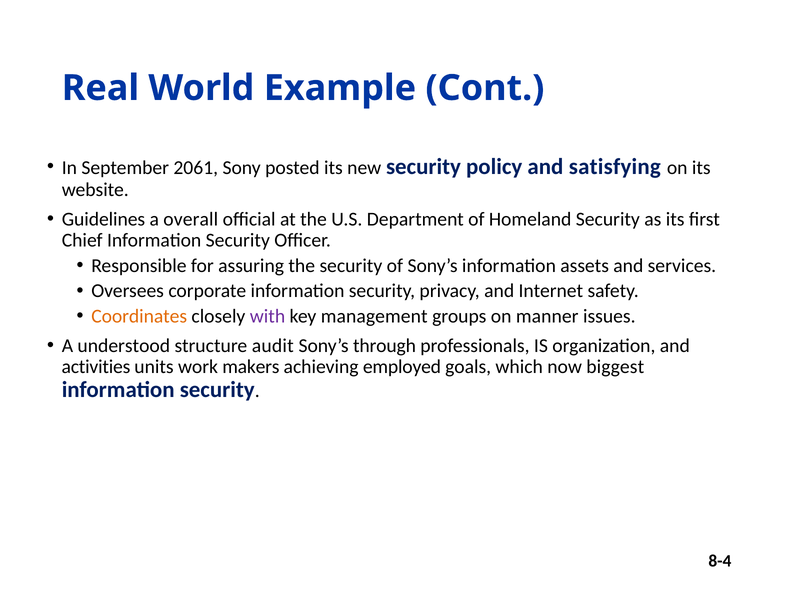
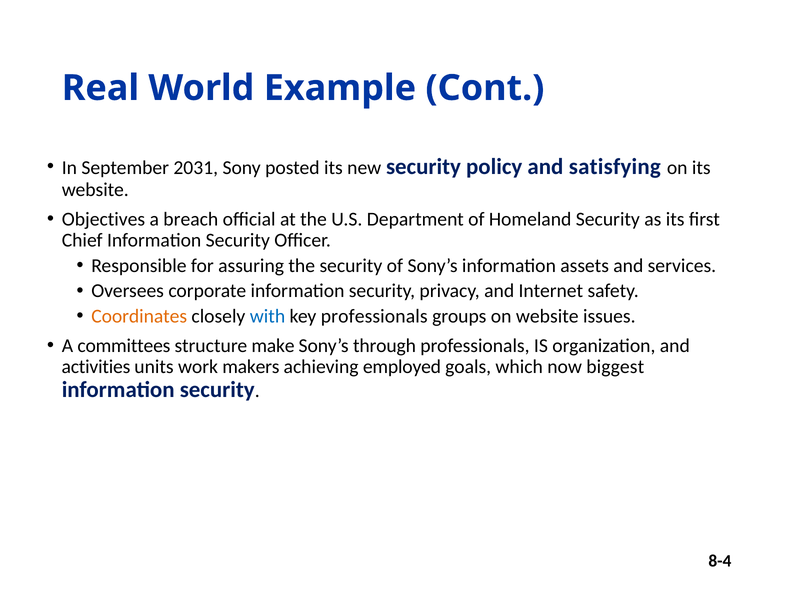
2061: 2061 -> 2031 (196, 168)
Guidelines: Guidelines -> Objectives (103, 219)
overall: overall -> breach (191, 219)
with colour: purple -> blue (267, 316)
key management: management -> professionals (374, 316)
on manner: manner -> website (547, 316)
understood: understood -> committees (124, 345)
audit: audit -> make (273, 345)
